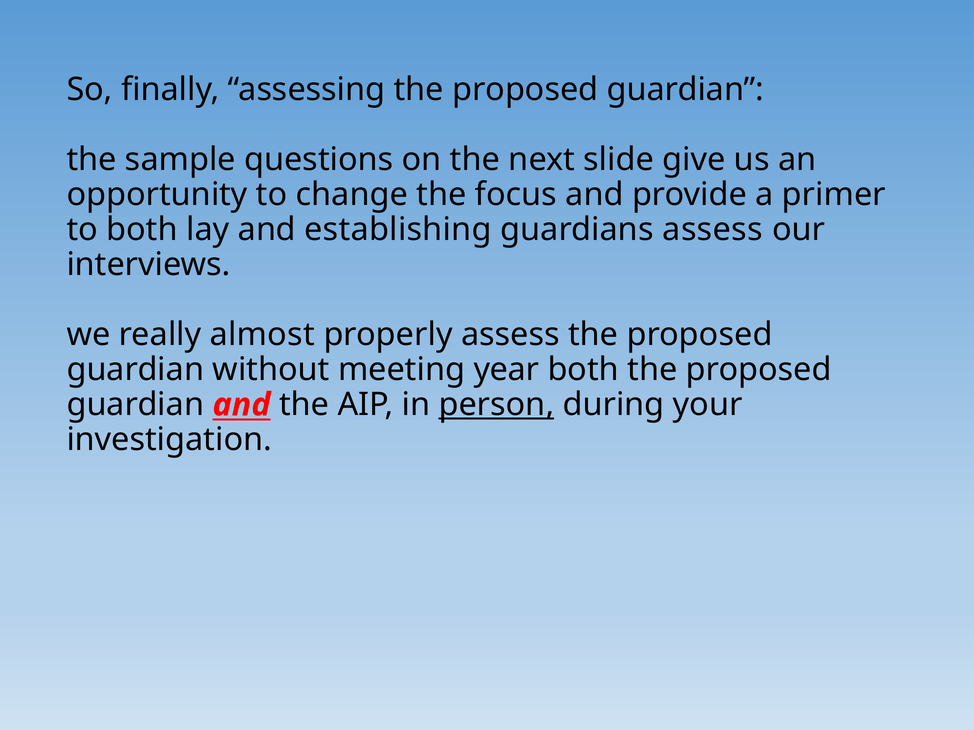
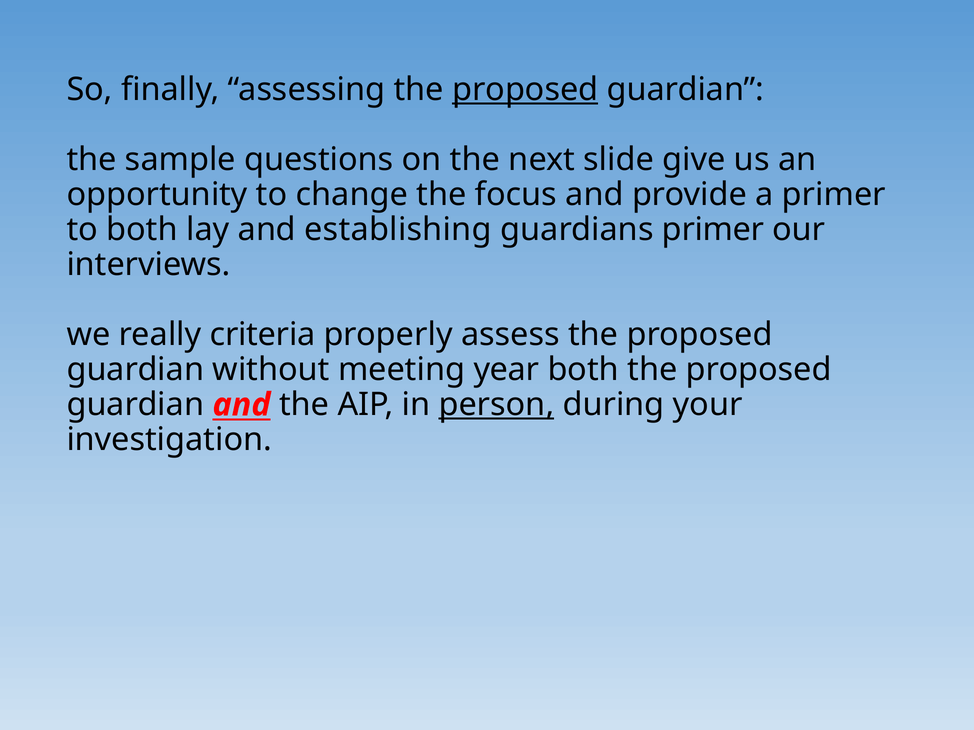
proposed underline: none -> present (525, 90)
guardians assess: assess -> primer (713, 230)
almost: almost -> criteria (263, 335)
